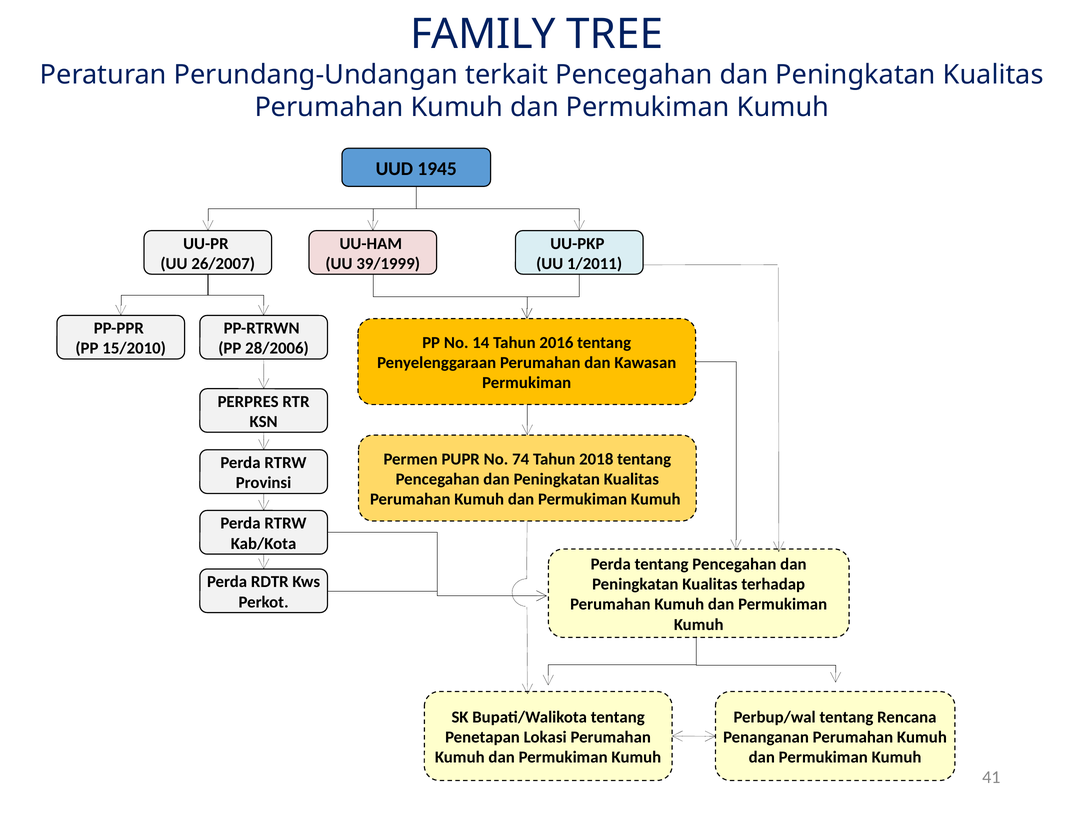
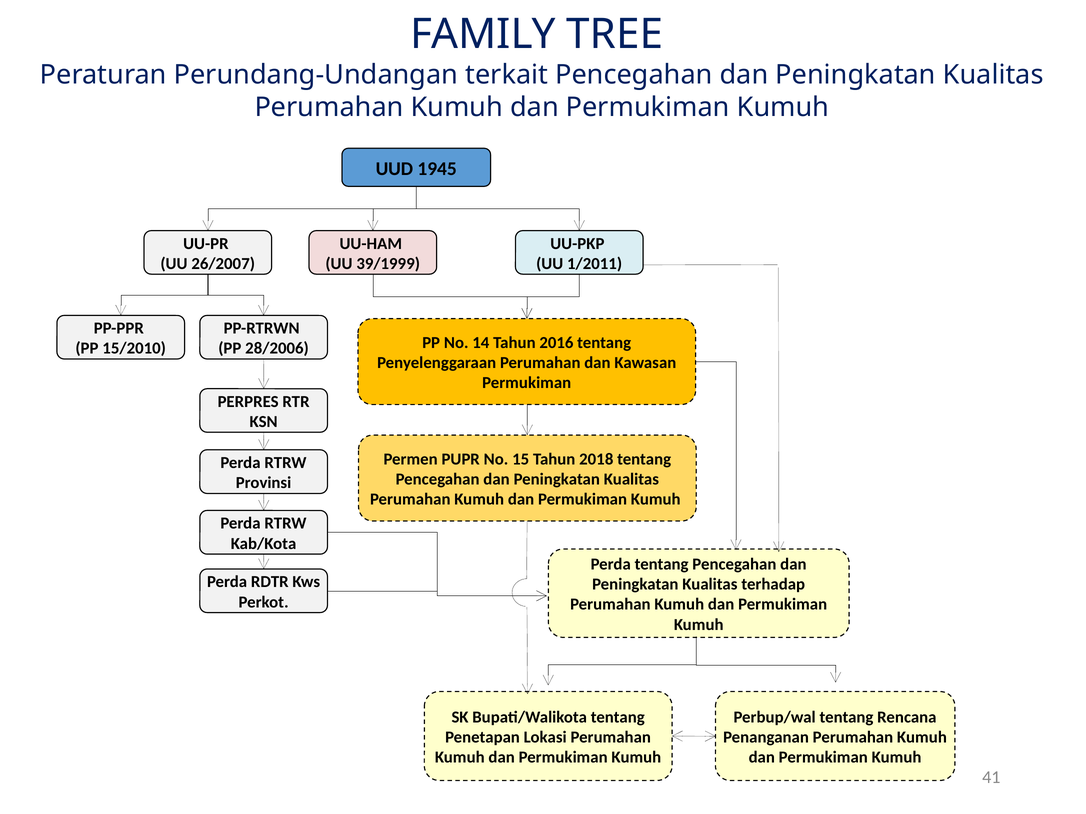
74: 74 -> 15 (521, 459)
